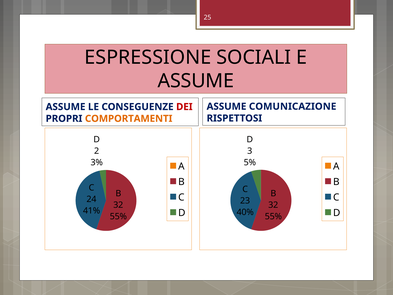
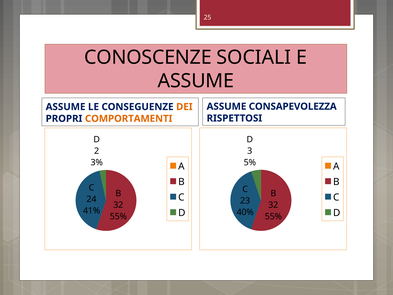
ESPRESSIONE: ESPRESSIONE -> CONOSCENZE (148, 57)
COMUNICAZIONE: COMUNICAZIONE -> CONSAPEVOLEZZA (293, 106)
DEI colour: red -> orange (184, 107)
